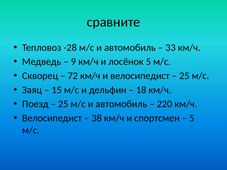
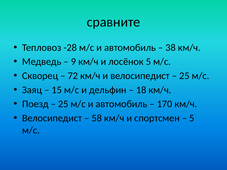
33: 33 -> 38 (171, 48)
220: 220 -> 170 (165, 104)
38: 38 -> 58 (97, 118)
